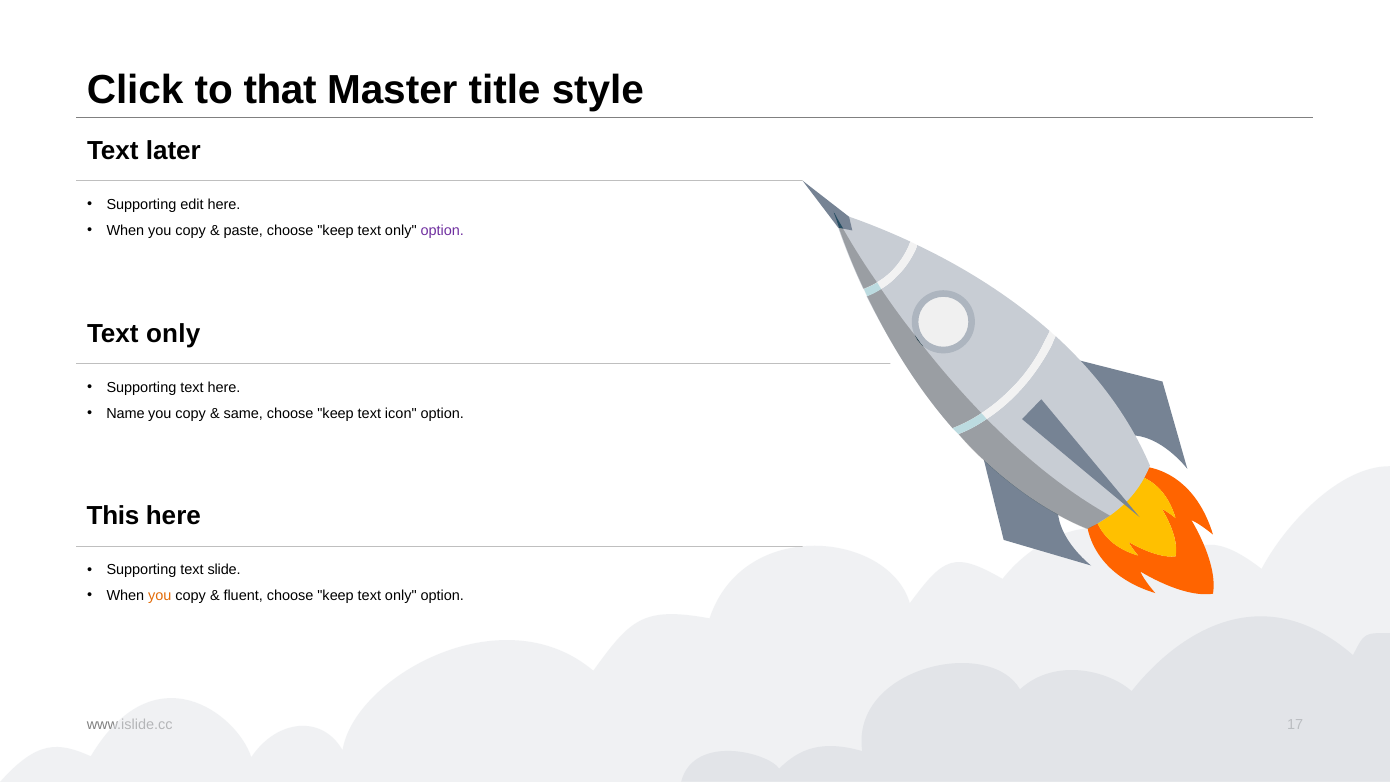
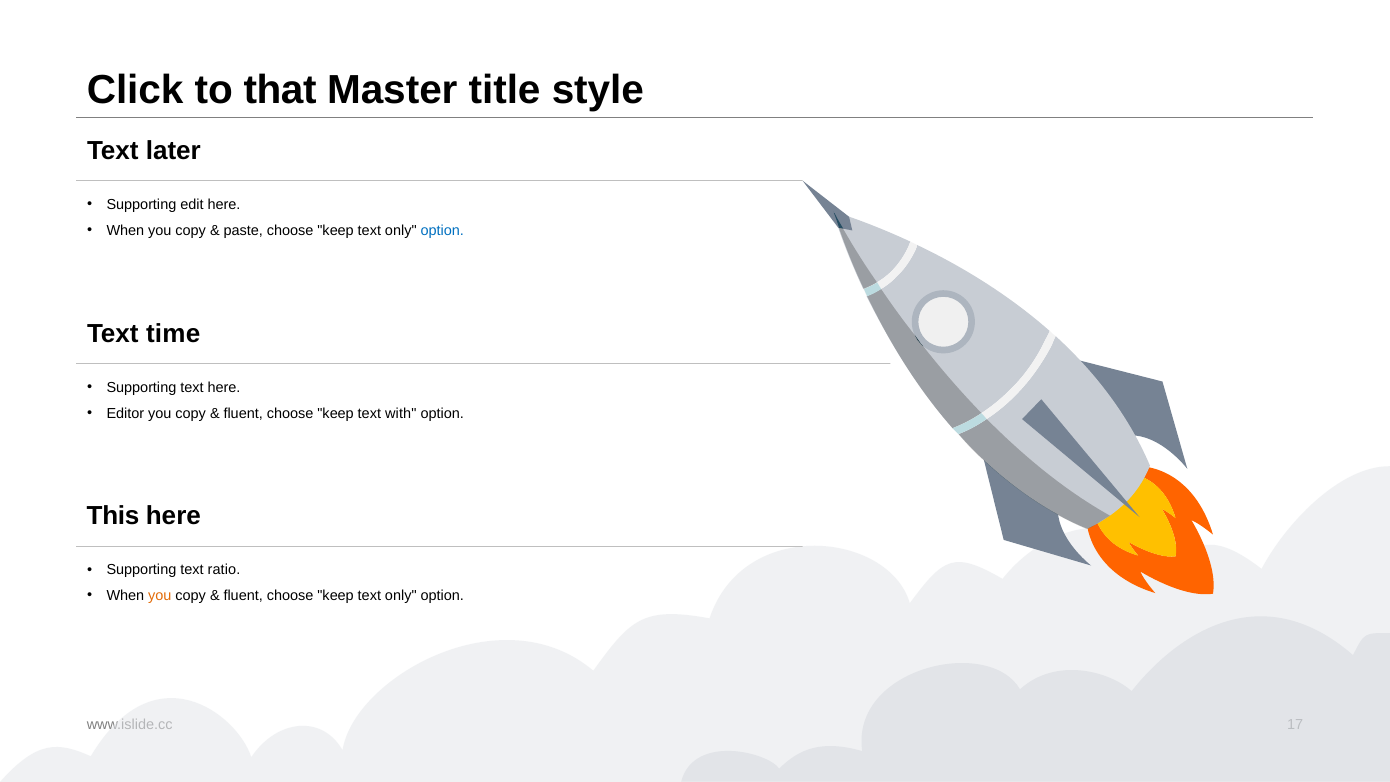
option colour: purple -> blue (442, 231)
only: only -> time (173, 334)
Name: Name -> Editor (125, 413)
same: same -> fluent (243, 413)
icon: icon -> with (401, 413)
slide: slide -> ratio (224, 570)
